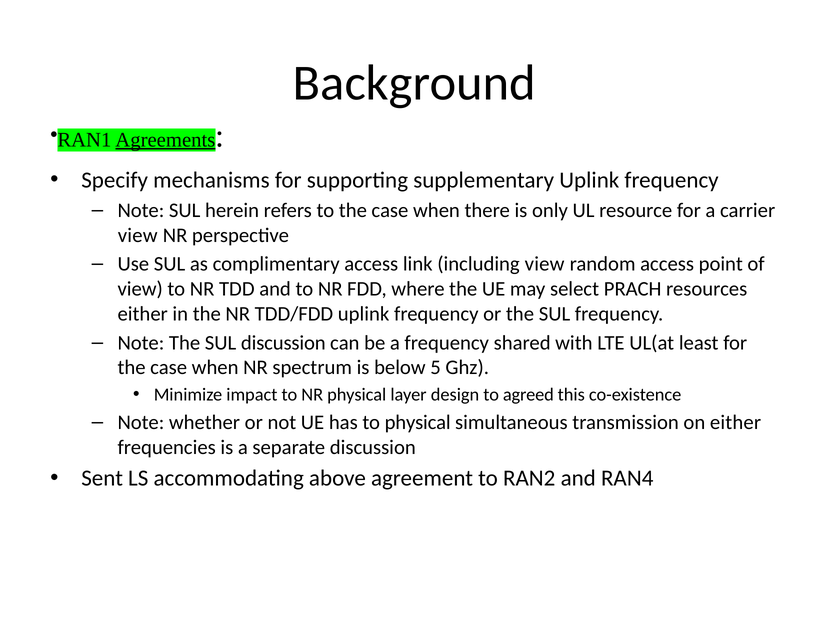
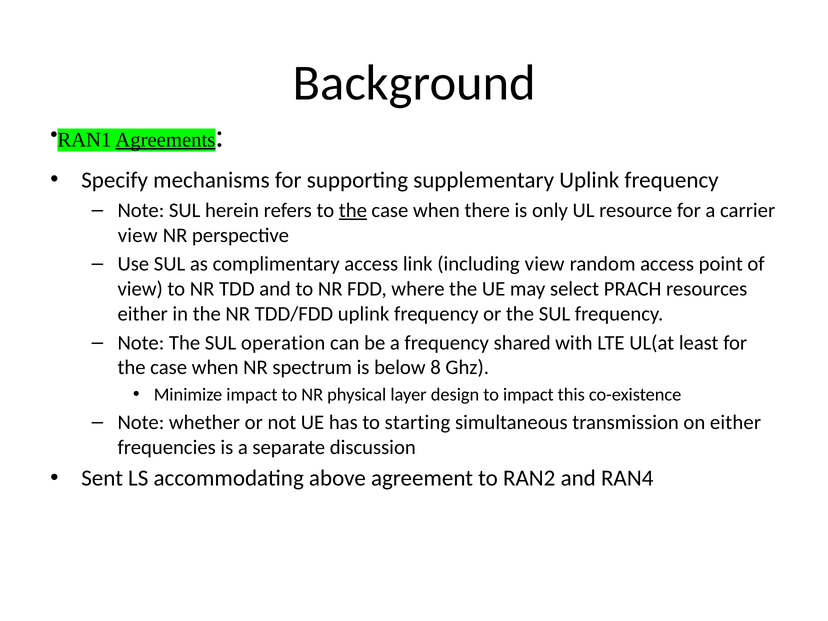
the underline: none -> present (353, 210)
SUL discussion: discussion -> operation (283, 343)
5: 5 -> 8 (436, 368)
to agreed: agreed -> impact (528, 395)
to physical: physical -> starting (417, 422)
